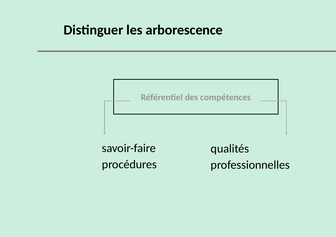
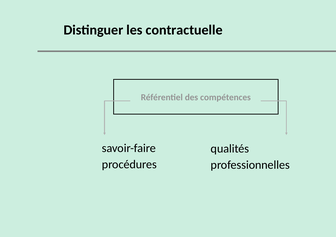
arborescence: arborescence -> contractuelle (184, 30)
